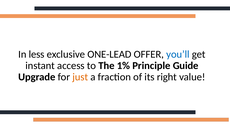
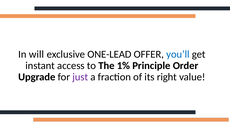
less: less -> will (37, 54)
Guide: Guide -> Order (186, 66)
just colour: orange -> purple (80, 77)
